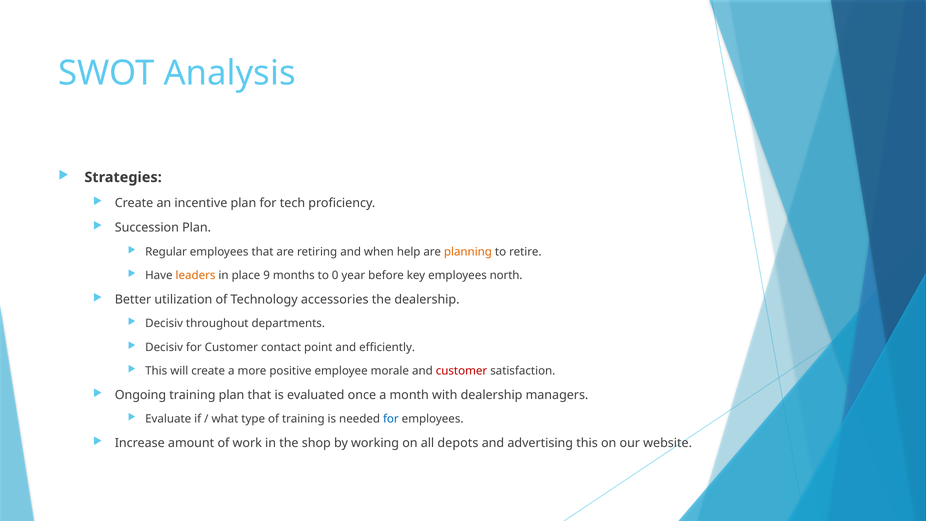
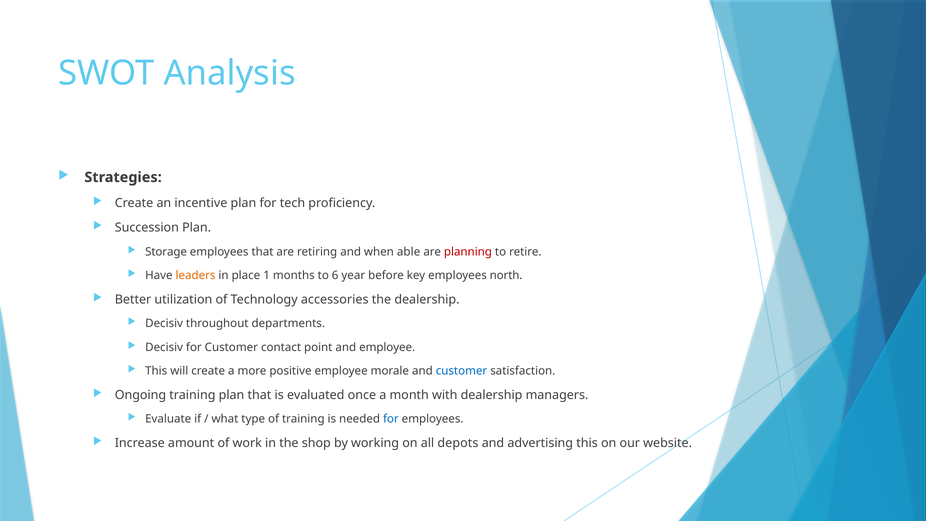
Regular: Regular -> Storage (166, 252)
help: help -> able (409, 252)
planning colour: orange -> red (468, 252)
9: 9 -> 1 (267, 275)
0: 0 -> 6 (335, 275)
and efficiently: efficiently -> employee (387, 347)
customer colour: red -> blue (462, 371)
